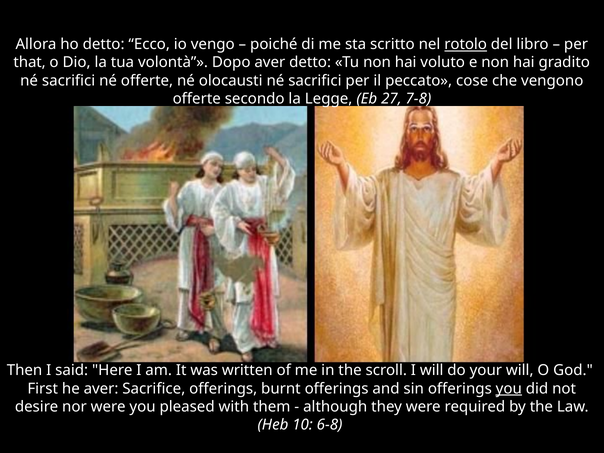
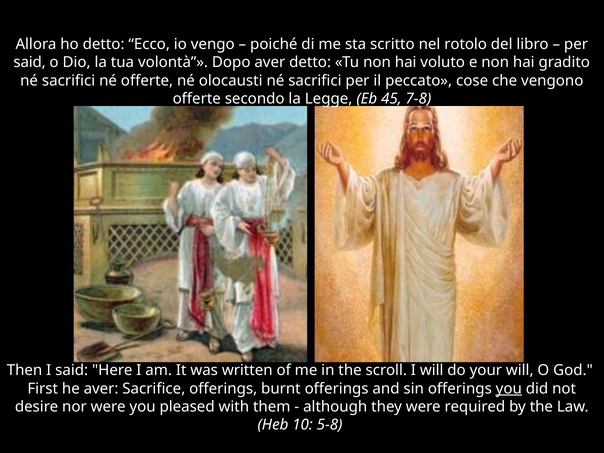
rotolo underline: present -> none (466, 44)
that: that -> said (30, 62)
27: 27 -> 45 (391, 99)
6-8: 6-8 -> 5-8 (330, 425)
